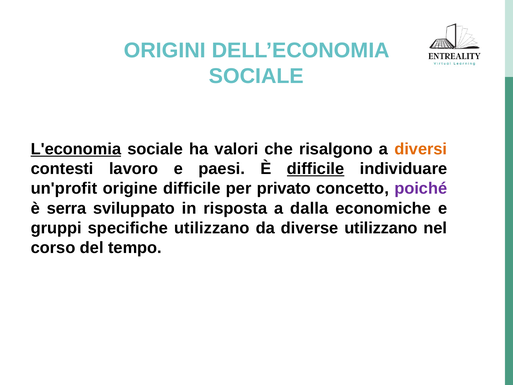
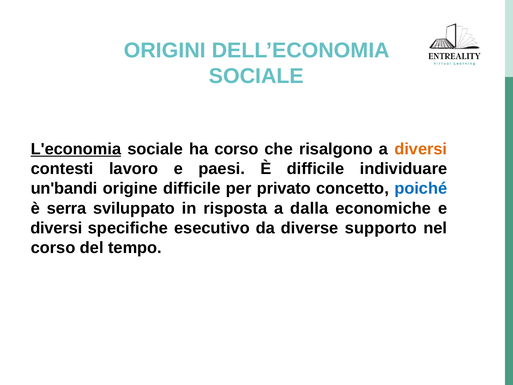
ha valori: valori -> corso (237, 149)
difficile underline: present -> none (316, 169)
un'profit: un'profit -> un'bandi (64, 188)
poiché colour: purple -> blue (421, 188)
gruppi: gruppi -> diversi (56, 228)
specifiche utilizzano: utilizzano -> esecutivo (212, 228)
diverse utilizzano: utilizzano -> supporto (381, 228)
